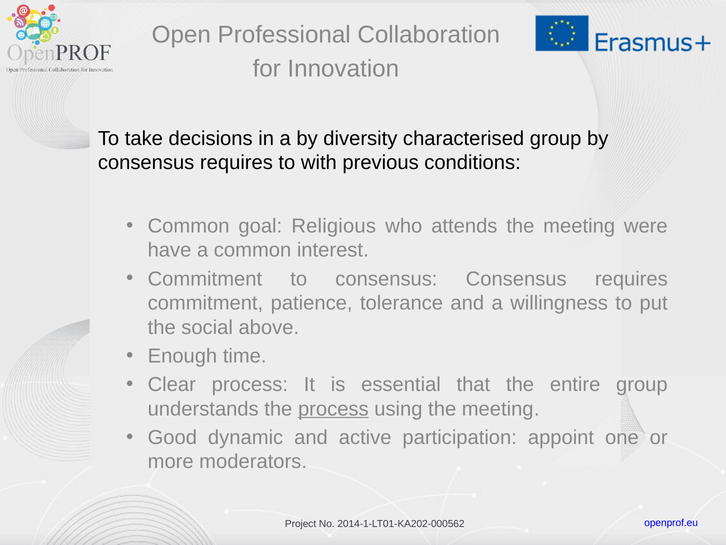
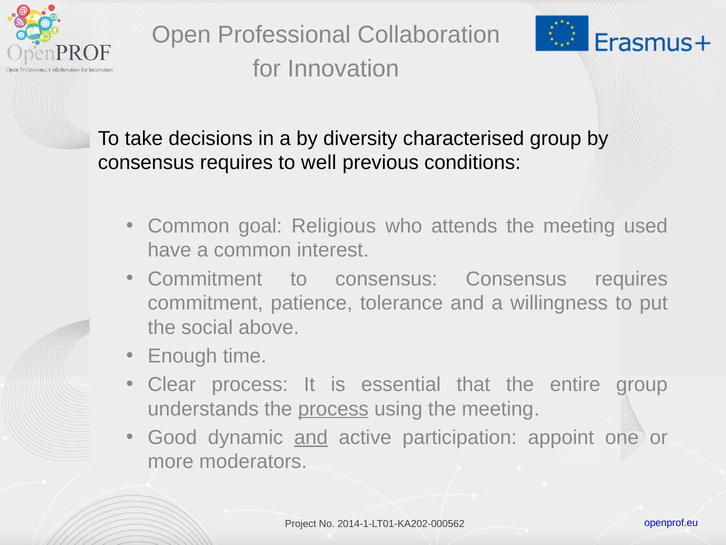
with: with -> well (319, 163)
were: were -> used (646, 226)
and underline: none -> present (311, 437)
